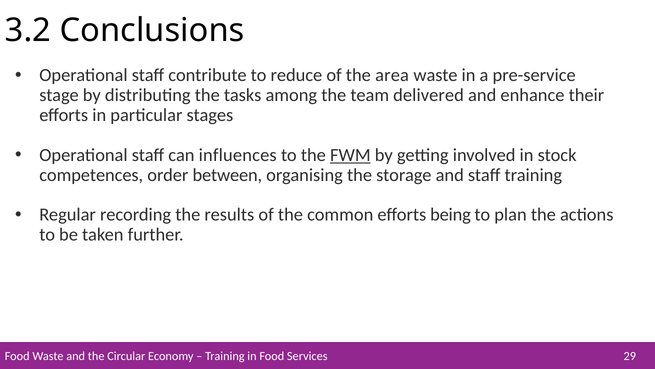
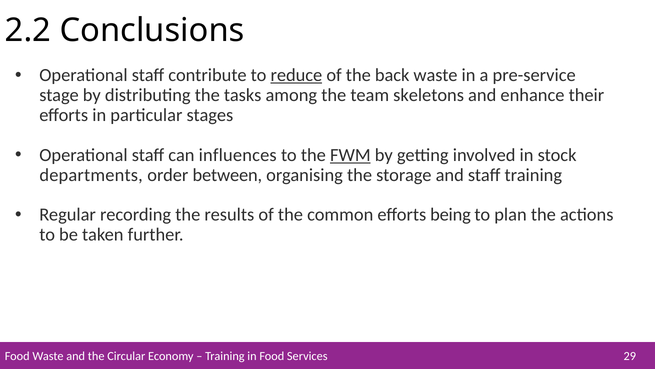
3.2: 3.2 -> 2.2 (28, 30)
reduce underline: none -> present (296, 75)
area: area -> back (392, 75)
delivered: delivered -> skeletons (429, 95)
competences: competences -> departments (91, 175)
